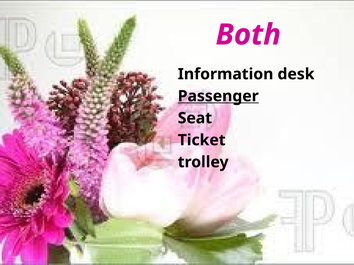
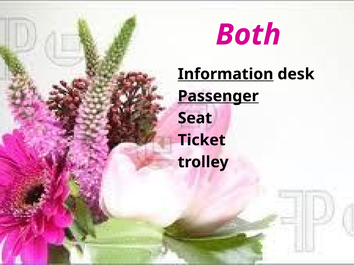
Information underline: none -> present (226, 74)
